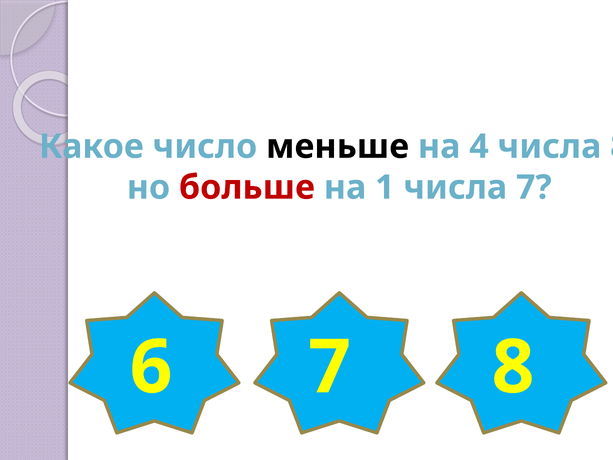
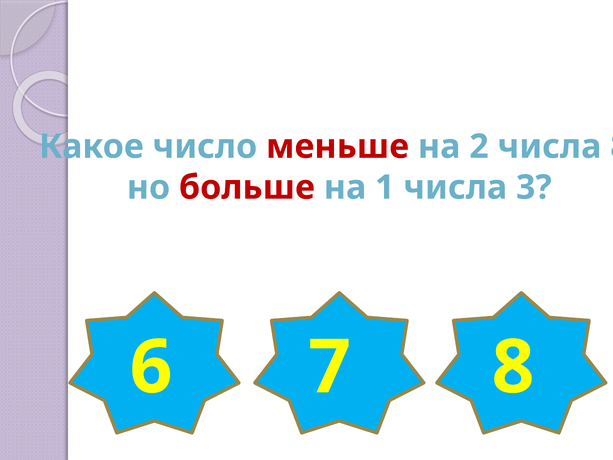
меньше colour: black -> red (338, 147)
4: 4 -> 2 (479, 147)
числа 7: 7 -> 3 (534, 187)
